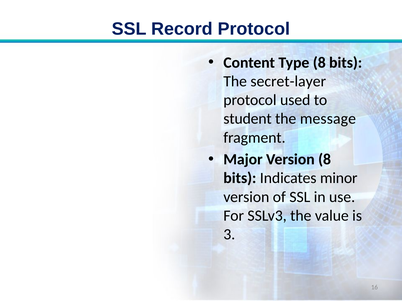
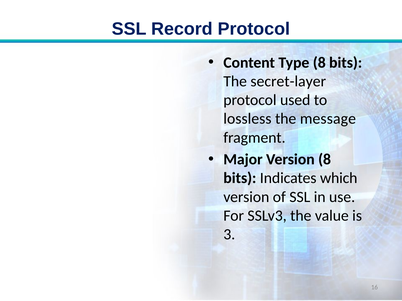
student: student -> lossless (247, 119)
minor: minor -> which (339, 178)
